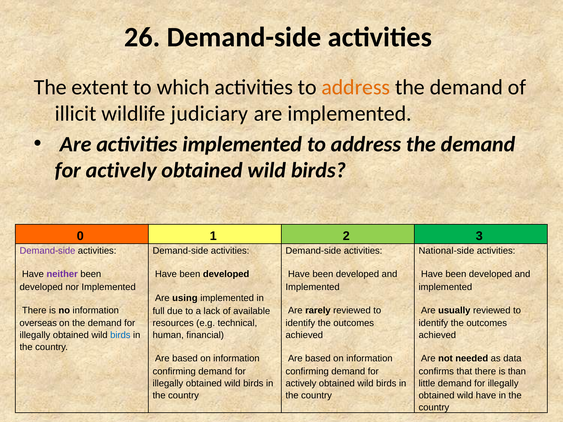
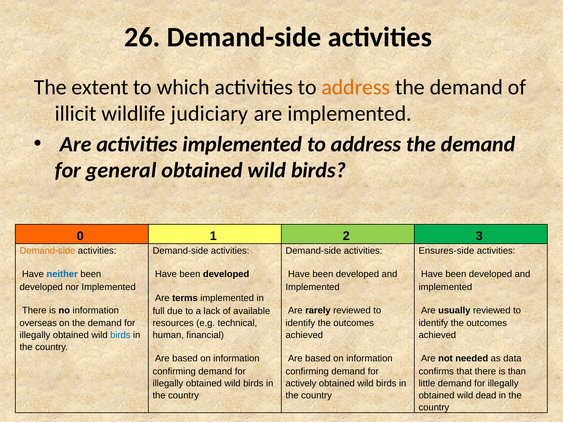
actively: actively -> general (121, 170)
Demand-side colour: purple -> orange (47, 251)
National-side: National-side -> Ensures-side (446, 251)
neither colour: purple -> blue (62, 274)
using: using -> terms (185, 298)
wild have: have -> dead (486, 396)
